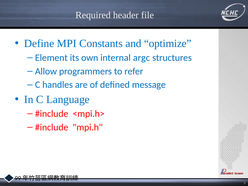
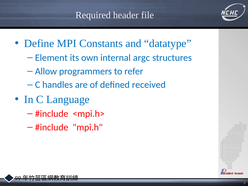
optimize: optimize -> datatype (168, 44)
message: message -> received (149, 85)
